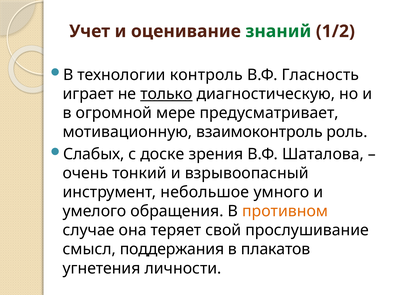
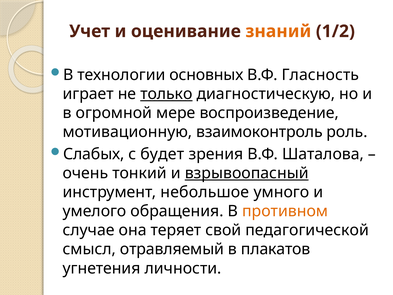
знаний colour: green -> orange (278, 31)
контроль: контроль -> основных (206, 75)
предусматривает: предусматривает -> воспроизведение (269, 113)
доске: доске -> будет (162, 154)
взрывоопасный underline: none -> present (247, 173)
прослушивание: прослушивание -> педагогической (307, 230)
поддержания: поддержания -> отравляемый (172, 249)
